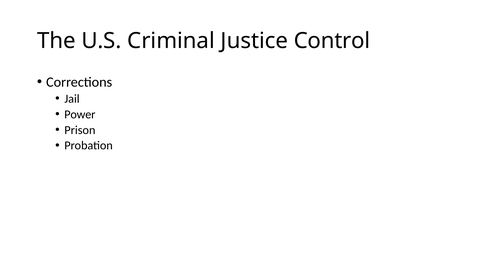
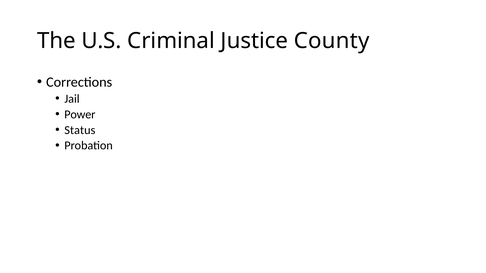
Control: Control -> County (332, 41)
Prison: Prison -> Status (80, 130)
